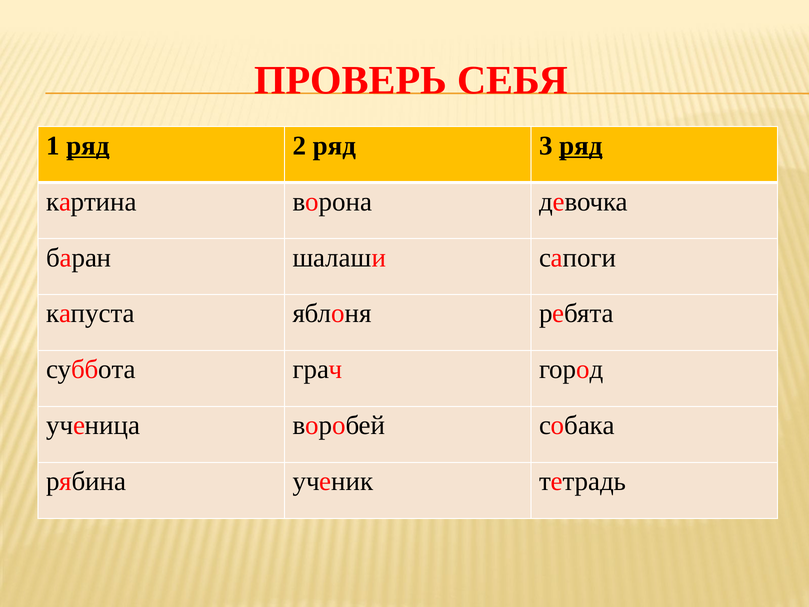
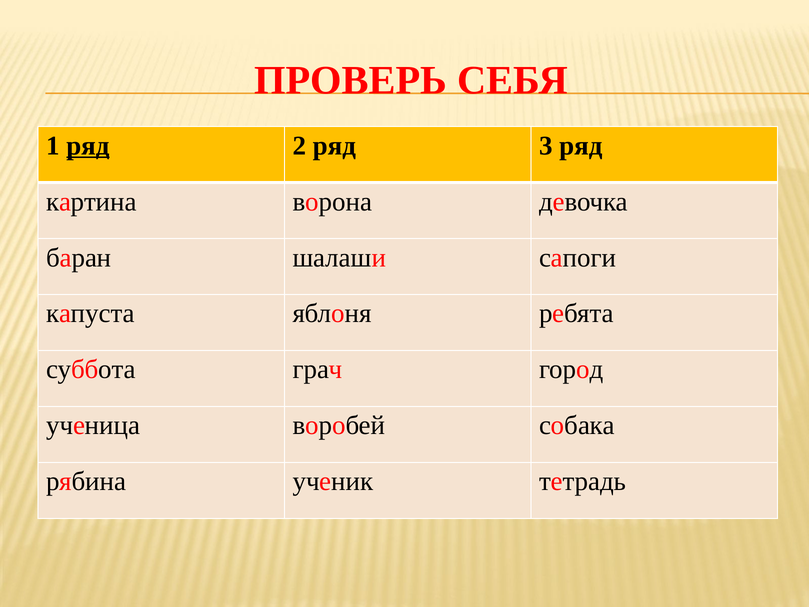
ряд underline: present -> none (581, 146)
